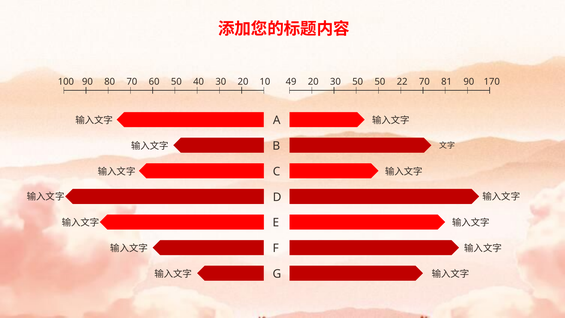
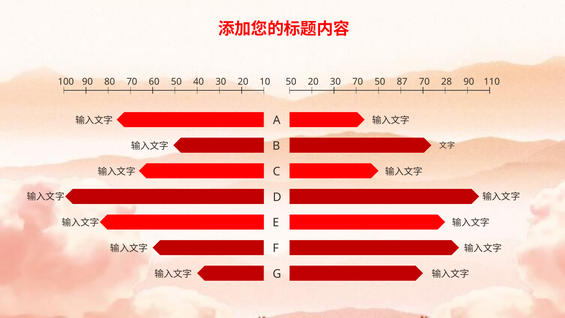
100 49: 49 -> 50 (291, 82)
30 50: 50 -> 70 (358, 82)
22: 22 -> 87 (402, 82)
81: 81 -> 28 (447, 82)
170: 170 -> 110 (492, 82)
